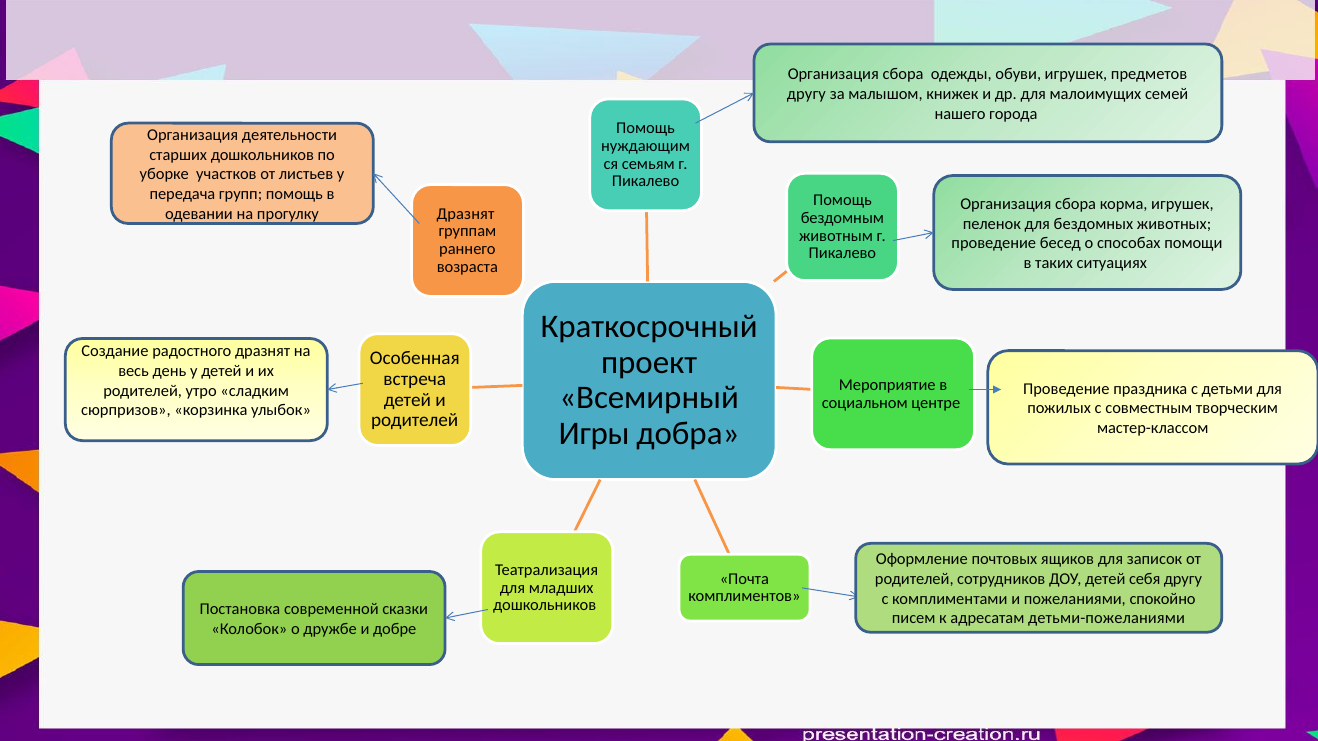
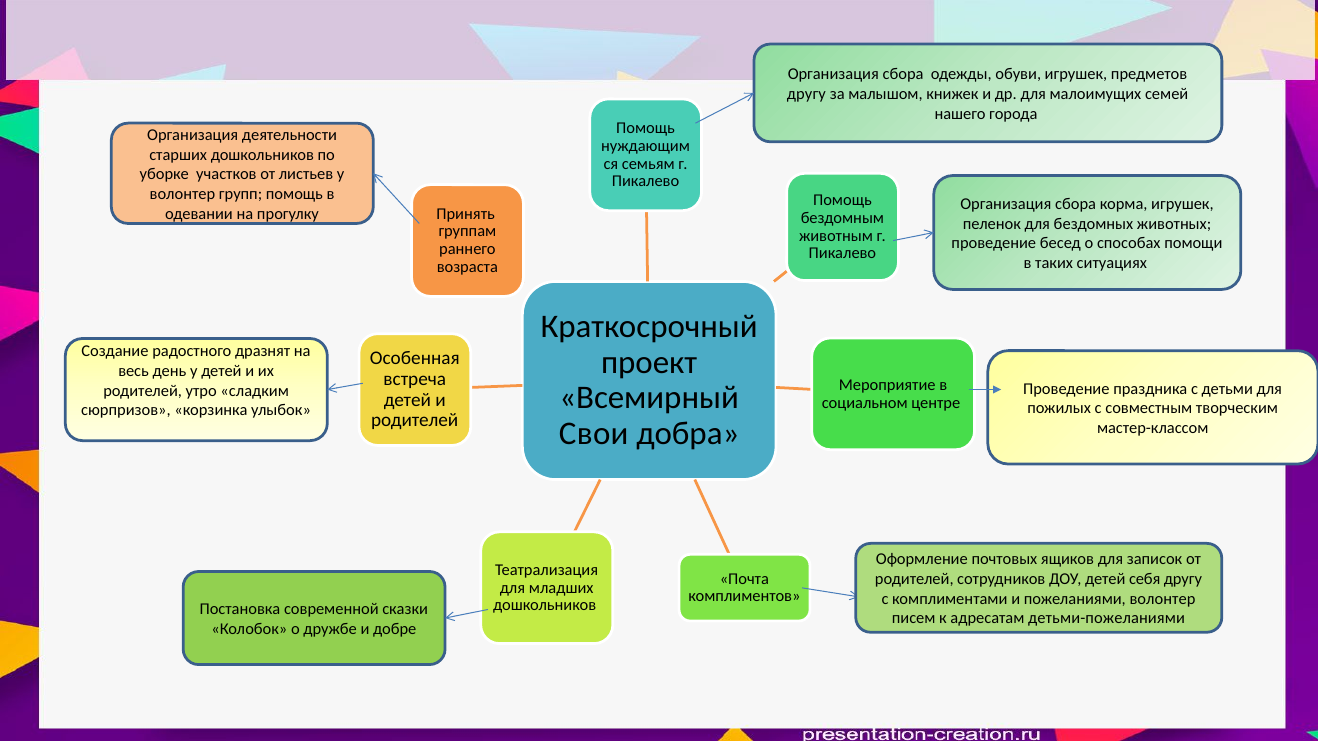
передача: передача -> волонтер (182, 194)
Дразнят: Дразнят -> Принять (466, 214)
Игры: Игры -> Свои (594, 434)
пожеланиями спокойно: спокойно -> волонтер (1163, 599)
